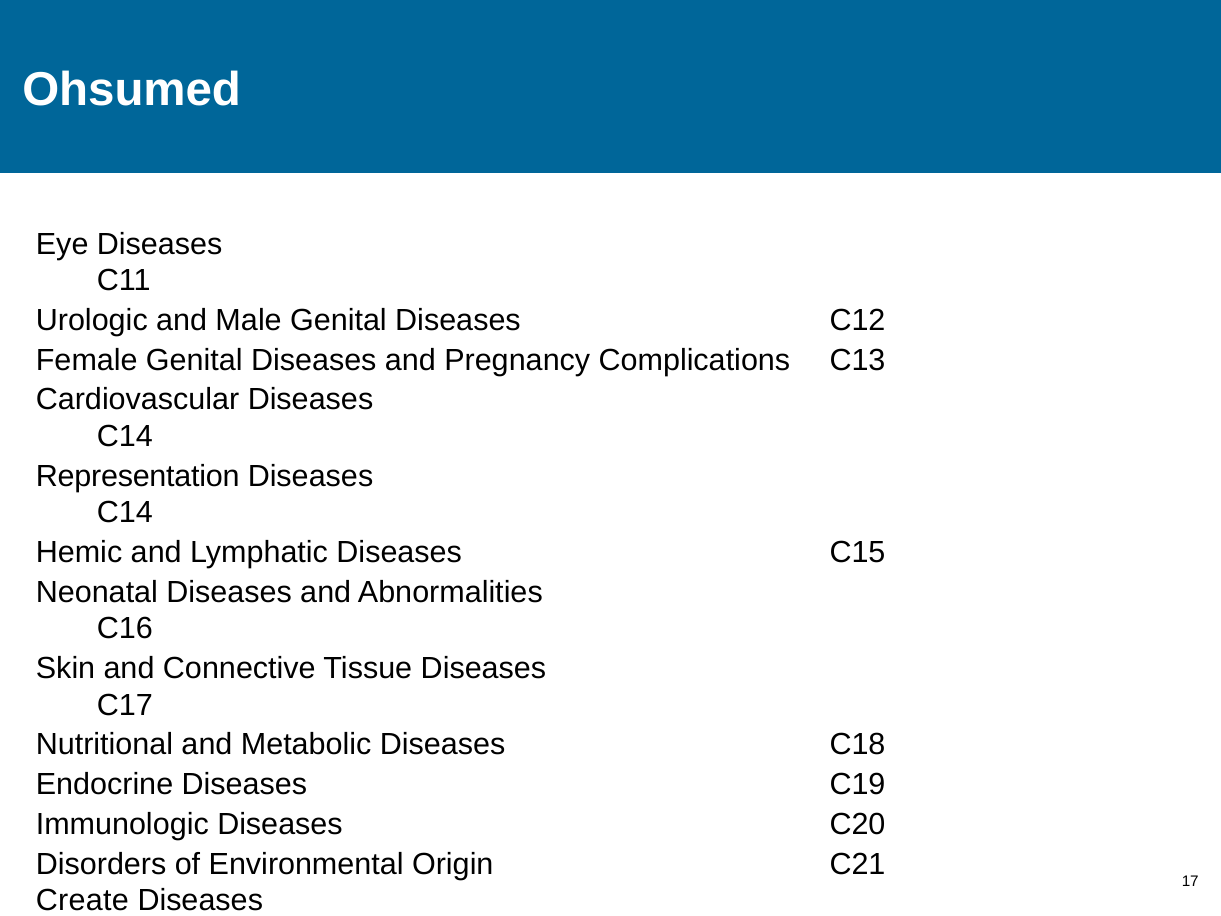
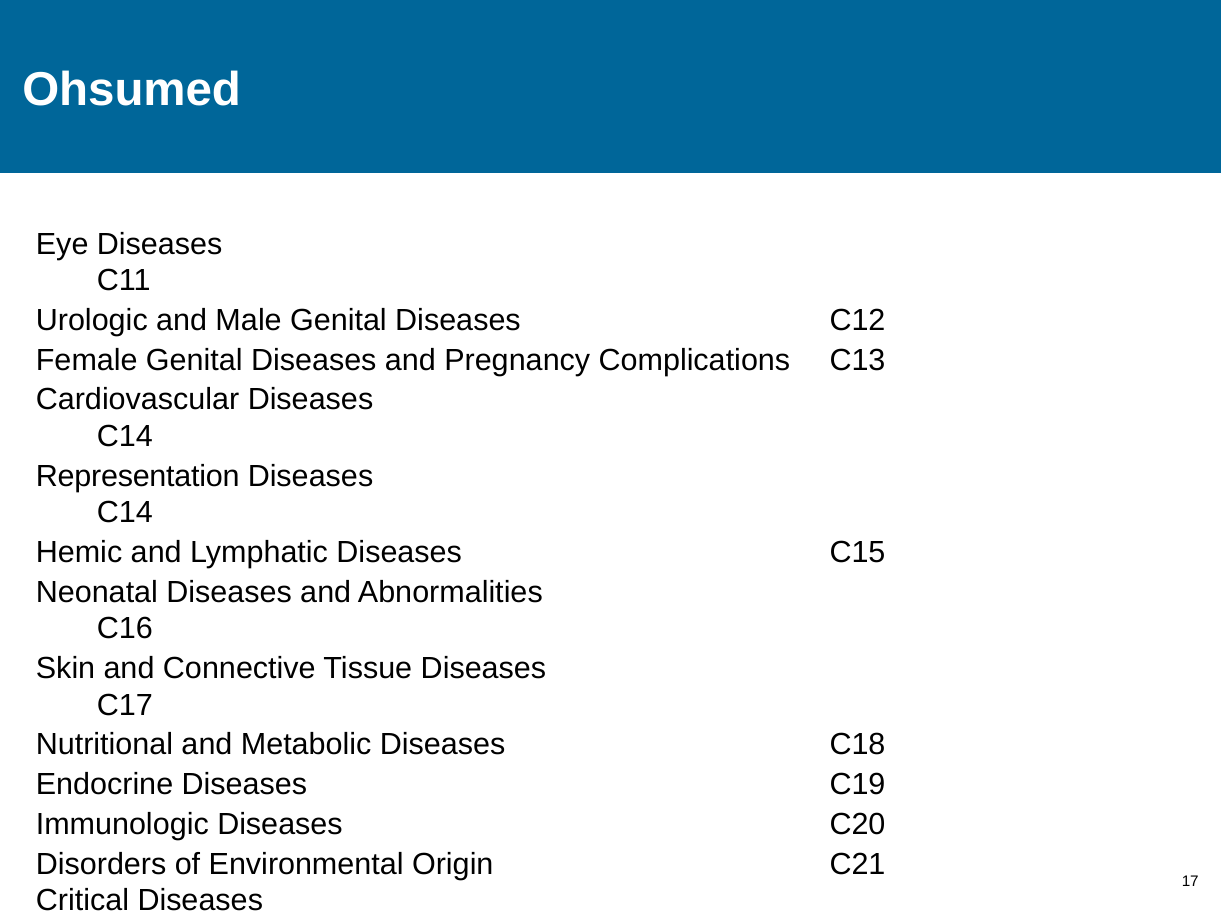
Create: Create -> Critical (83, 900)
